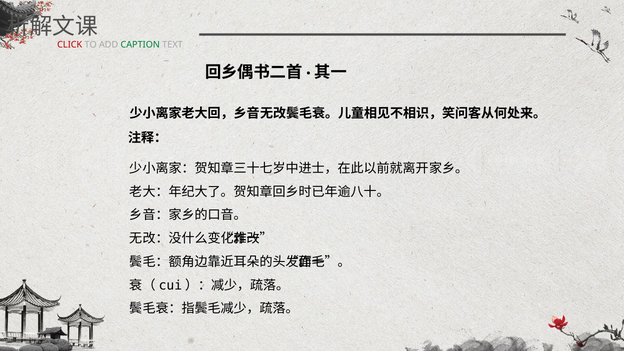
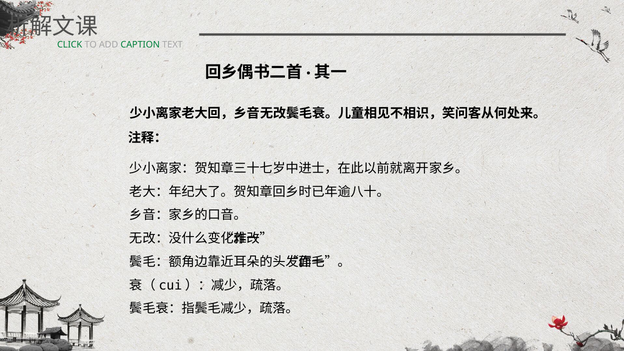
CLICK colour: red -> green (70, 45)
